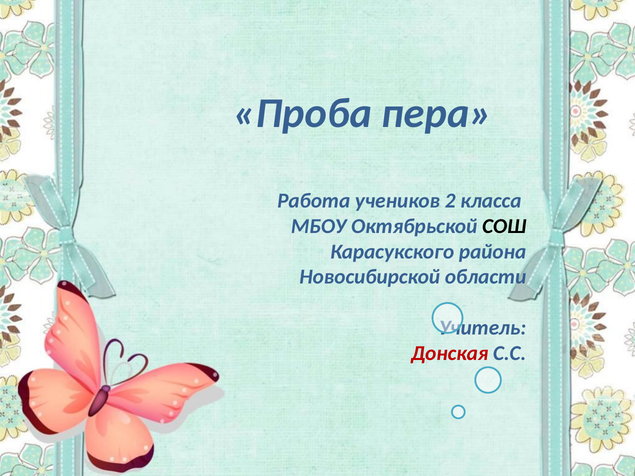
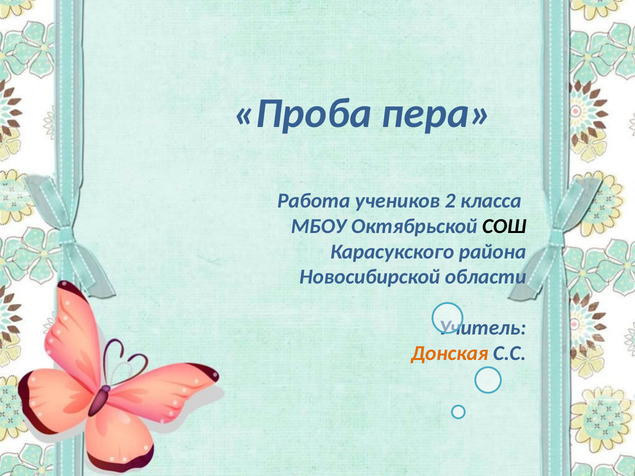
Донская colour: red -> orange (450, 353)
